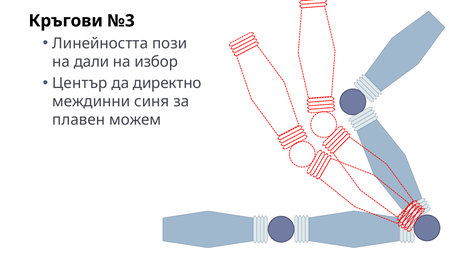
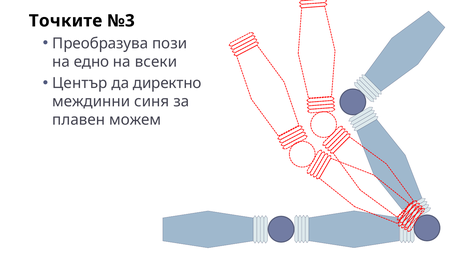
Кръгови: Кръгови -> Точките (66, 21)
Линейността: Линейността -> Преобразува (100, 43)
дали: дали -> едно (91, 62)
избор: избор -> всеки (156, 62)
